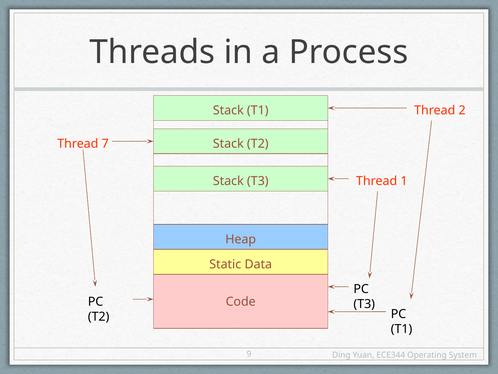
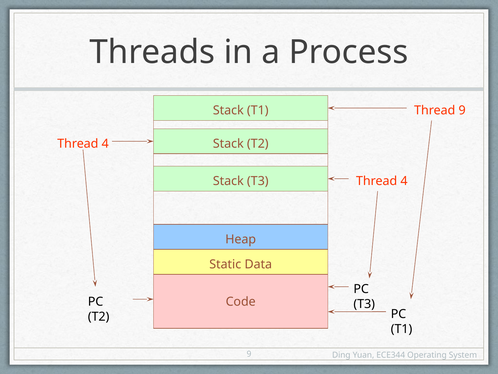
Thread 2: 2 -> 9 (462, 110)
7: 7 -> 4 (105, 144)
1: 1 -> 4 (404, 181)
